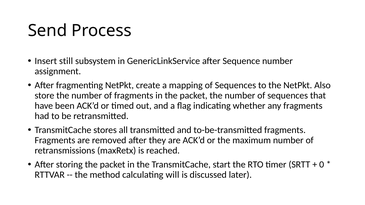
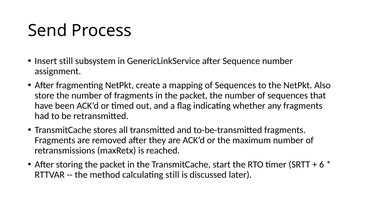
0: 0 -> 6 (322, 165)
calculating will: will -> still (172, 175)
